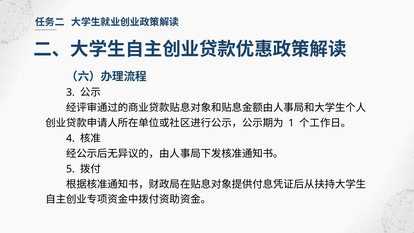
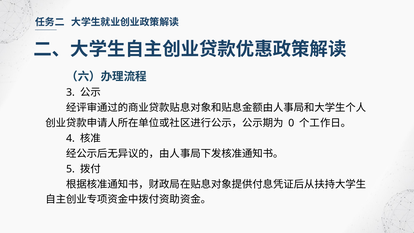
1: 1 -> 0 (291, 123)
